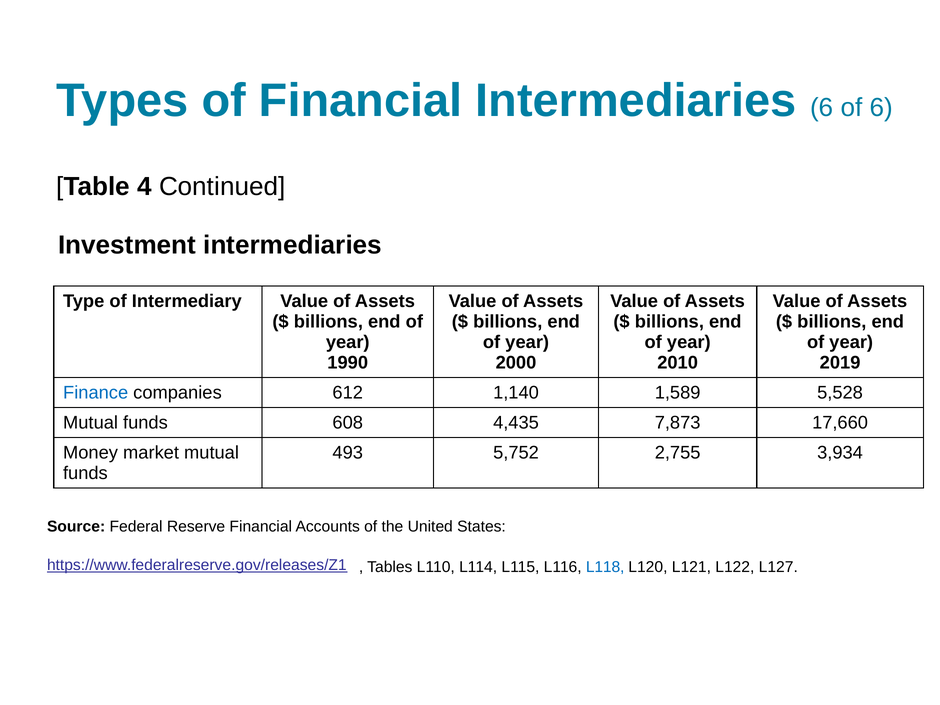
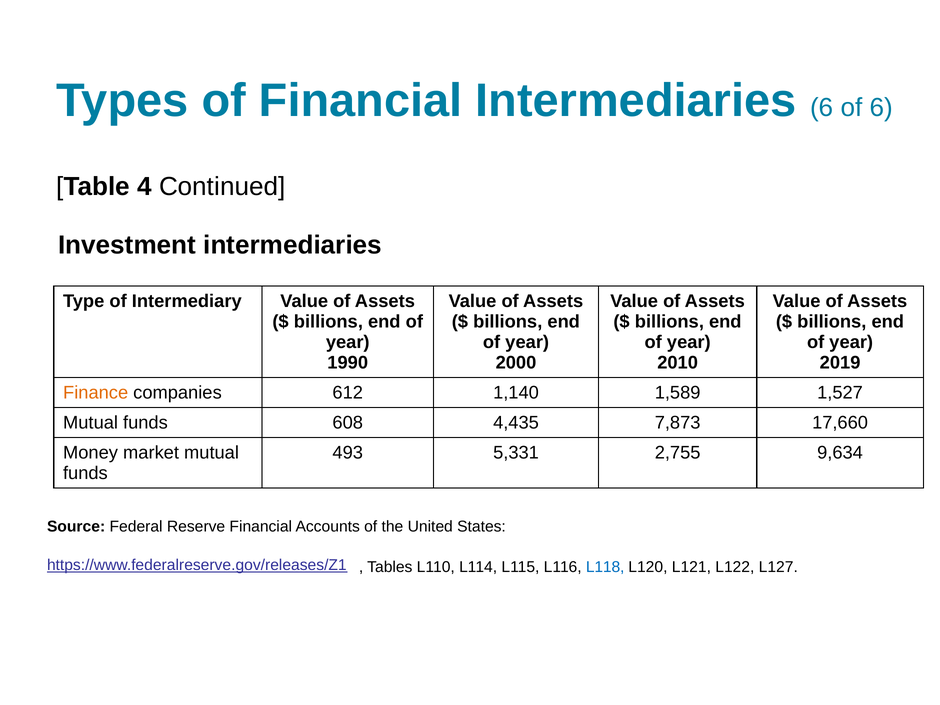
Finance colour: blue -> orange (96, 393)
5,528: 5,528 -> 1,527 (840, 393)
5,752: 5,752 -> 5,331 (516, 453)
3,934: 3,934 -> 9,634 (840, 453)
